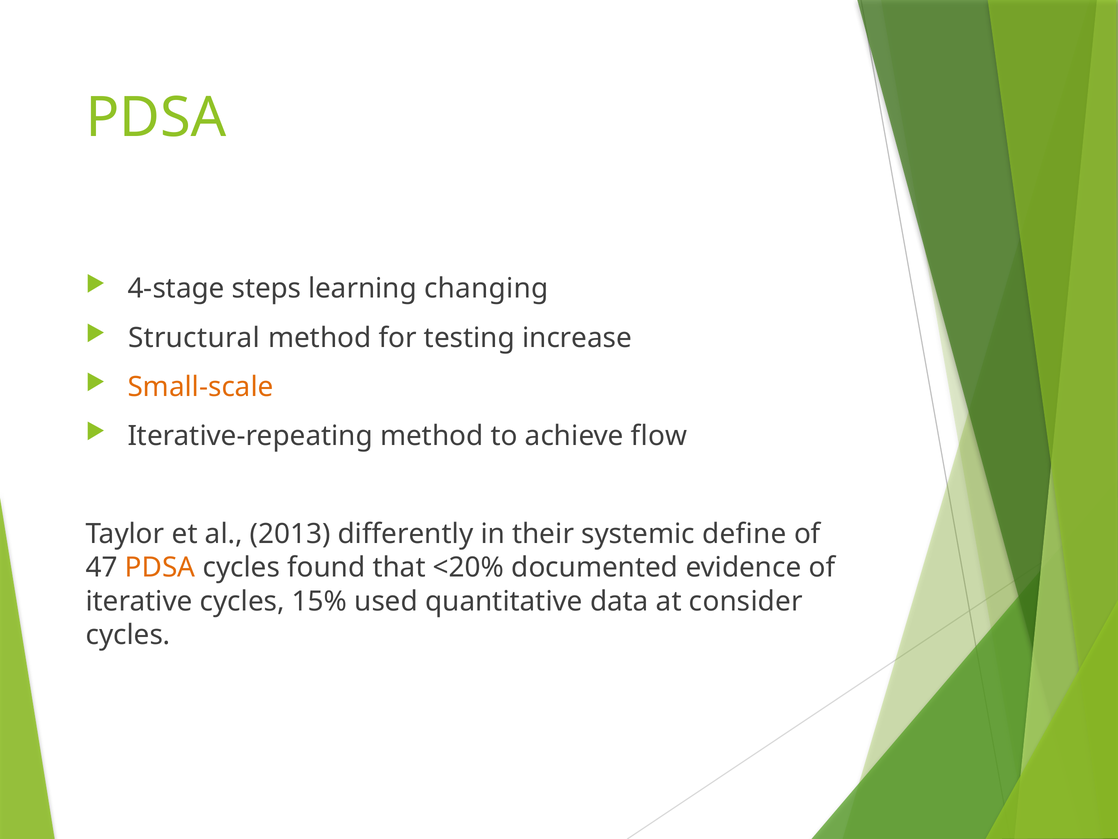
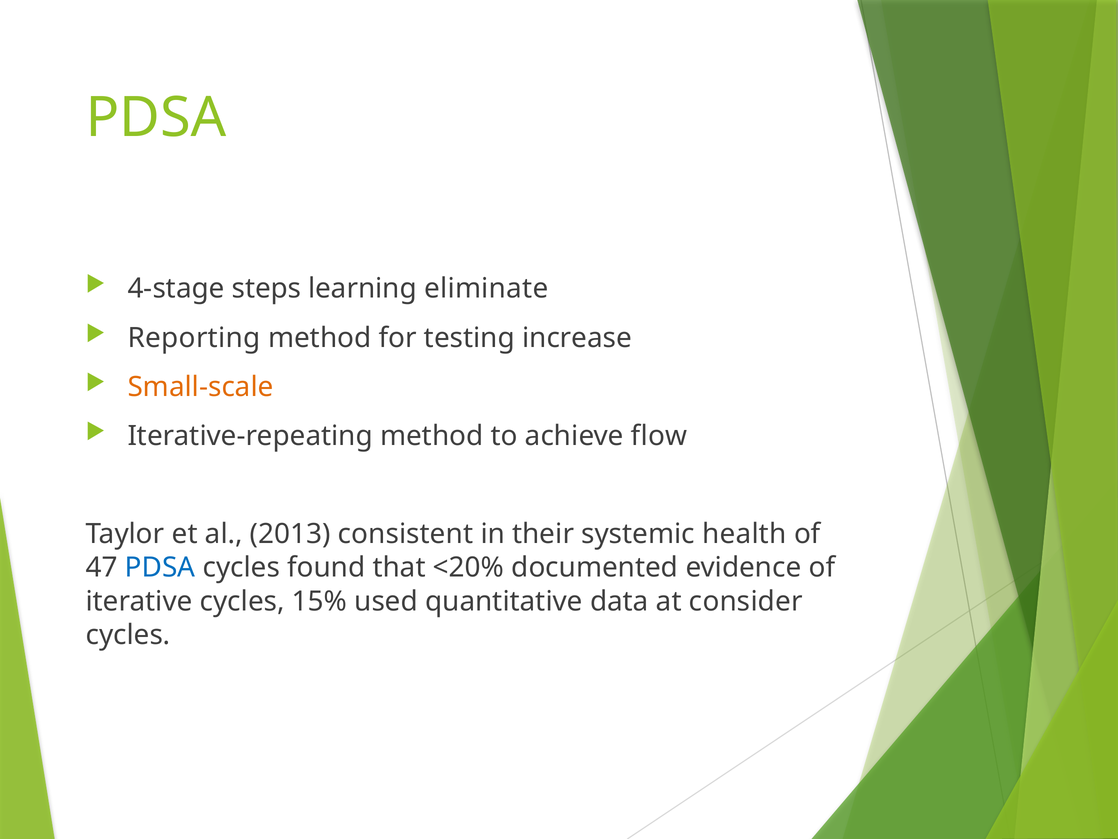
changing: changing -> eliminate (486, 288)
Structural: Structural -> Reporting (194, 338)
differently: differently -> consistent (405, 534)
define: define -> health (744, 534)
PDSA colour: orange -> blue (160, 567)
